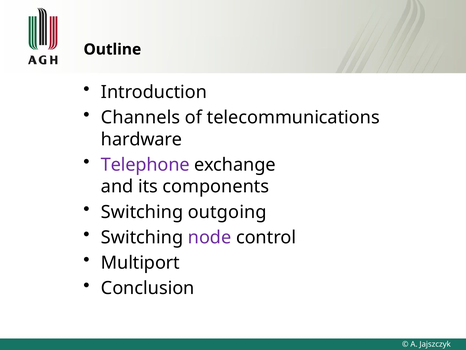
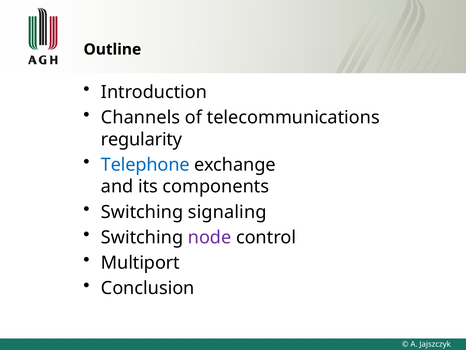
hardware: hardware -> regularity (142, 139)
Telephone colour: purple -> blue (145, 165)
outgoing: outgoing -> signaling (227, 212)
